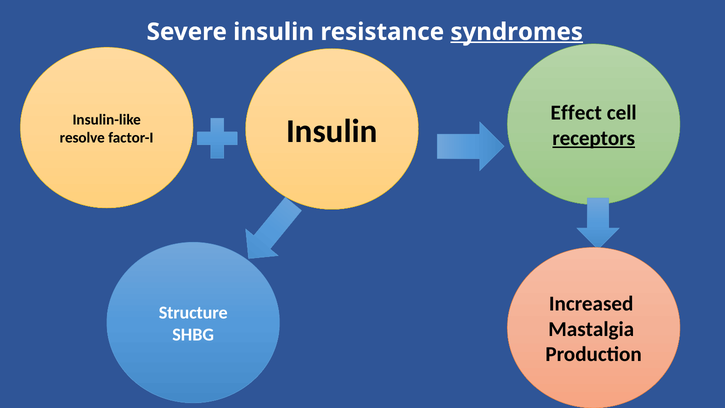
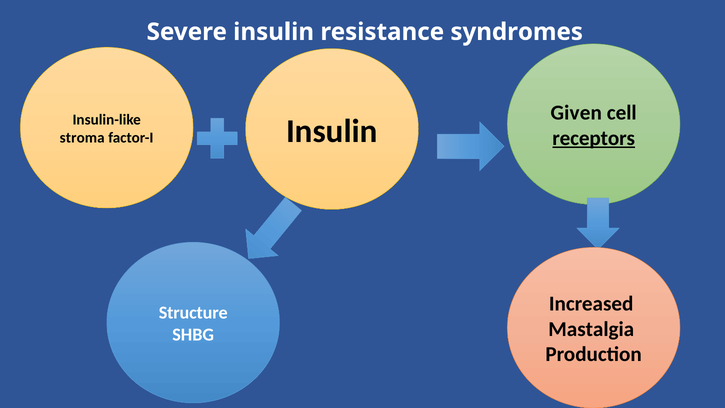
syndromes underline: present -> none (517, 32)
Effect: Effect -> Given (576, 113)
resolve: resolve -> stroma (82, 138)
